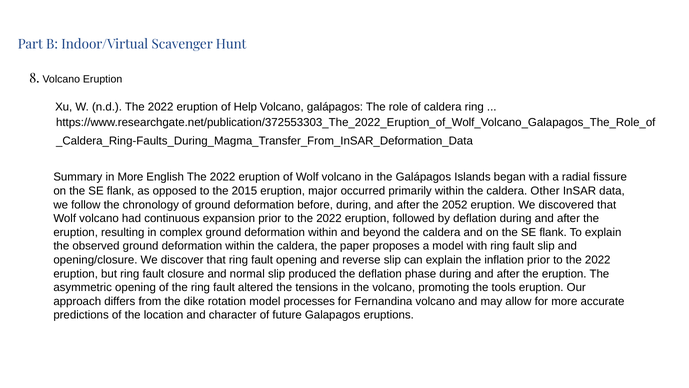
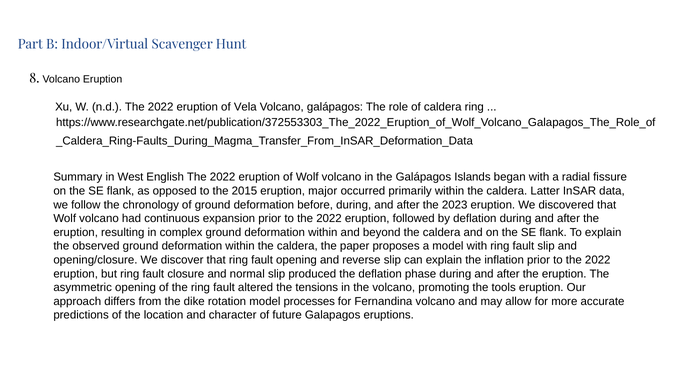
Help: Help -> Vela (245, 107)
in More: More -> West (130, 177)
Other: Other -> Latter (545, 191)
2052: 2052 -> 2023 (455, 205)
